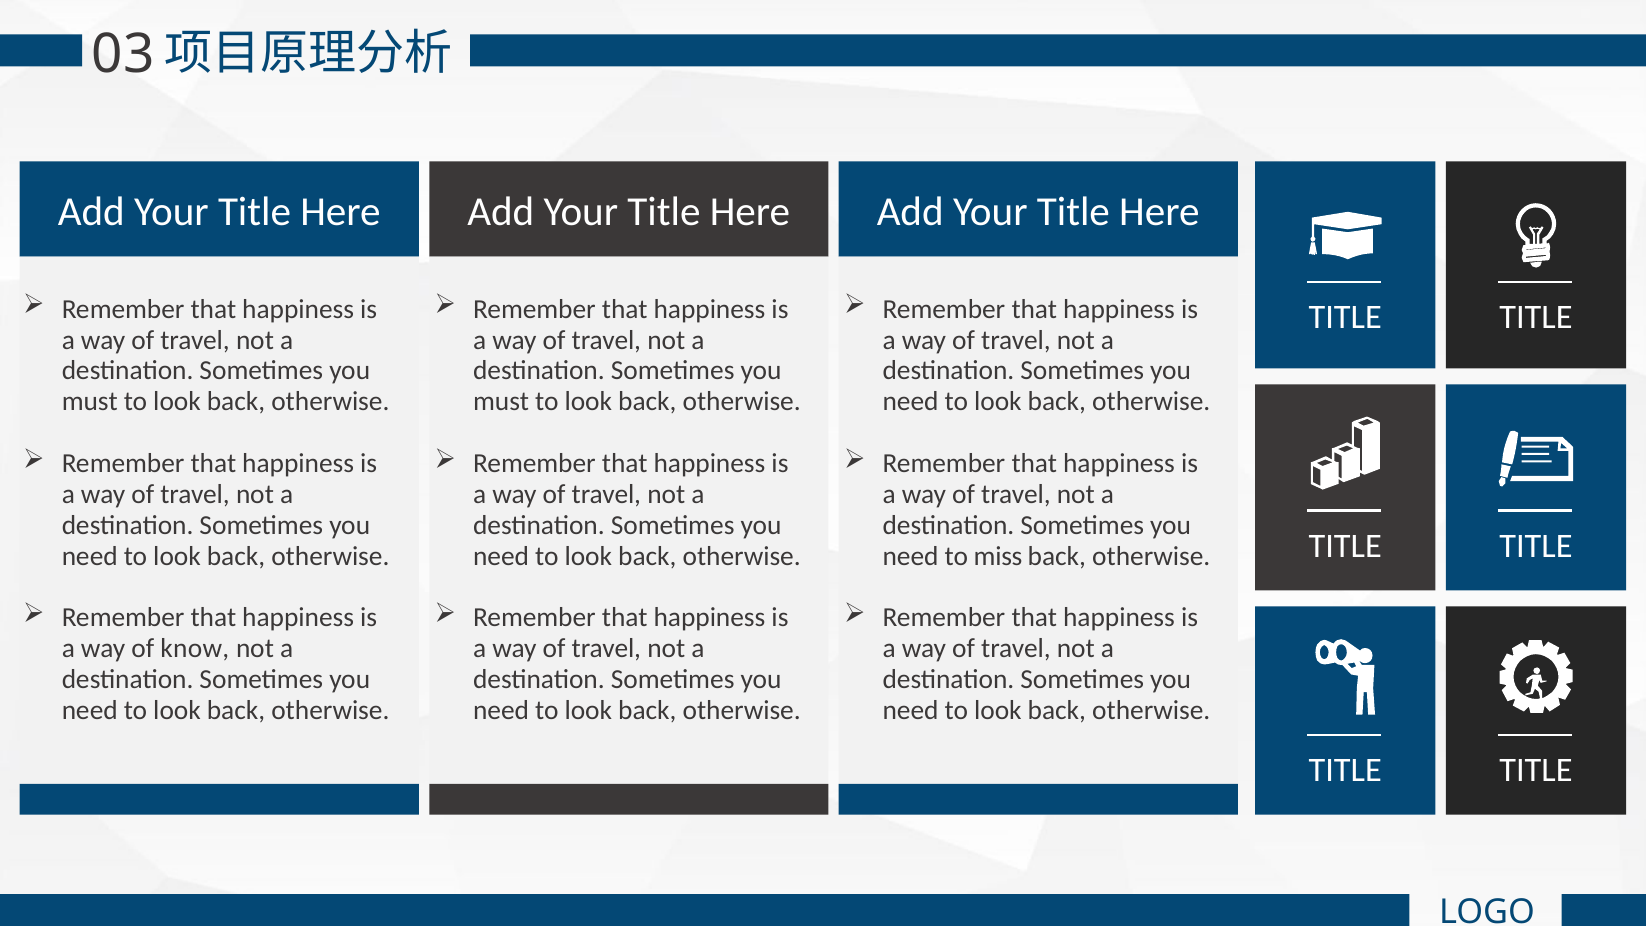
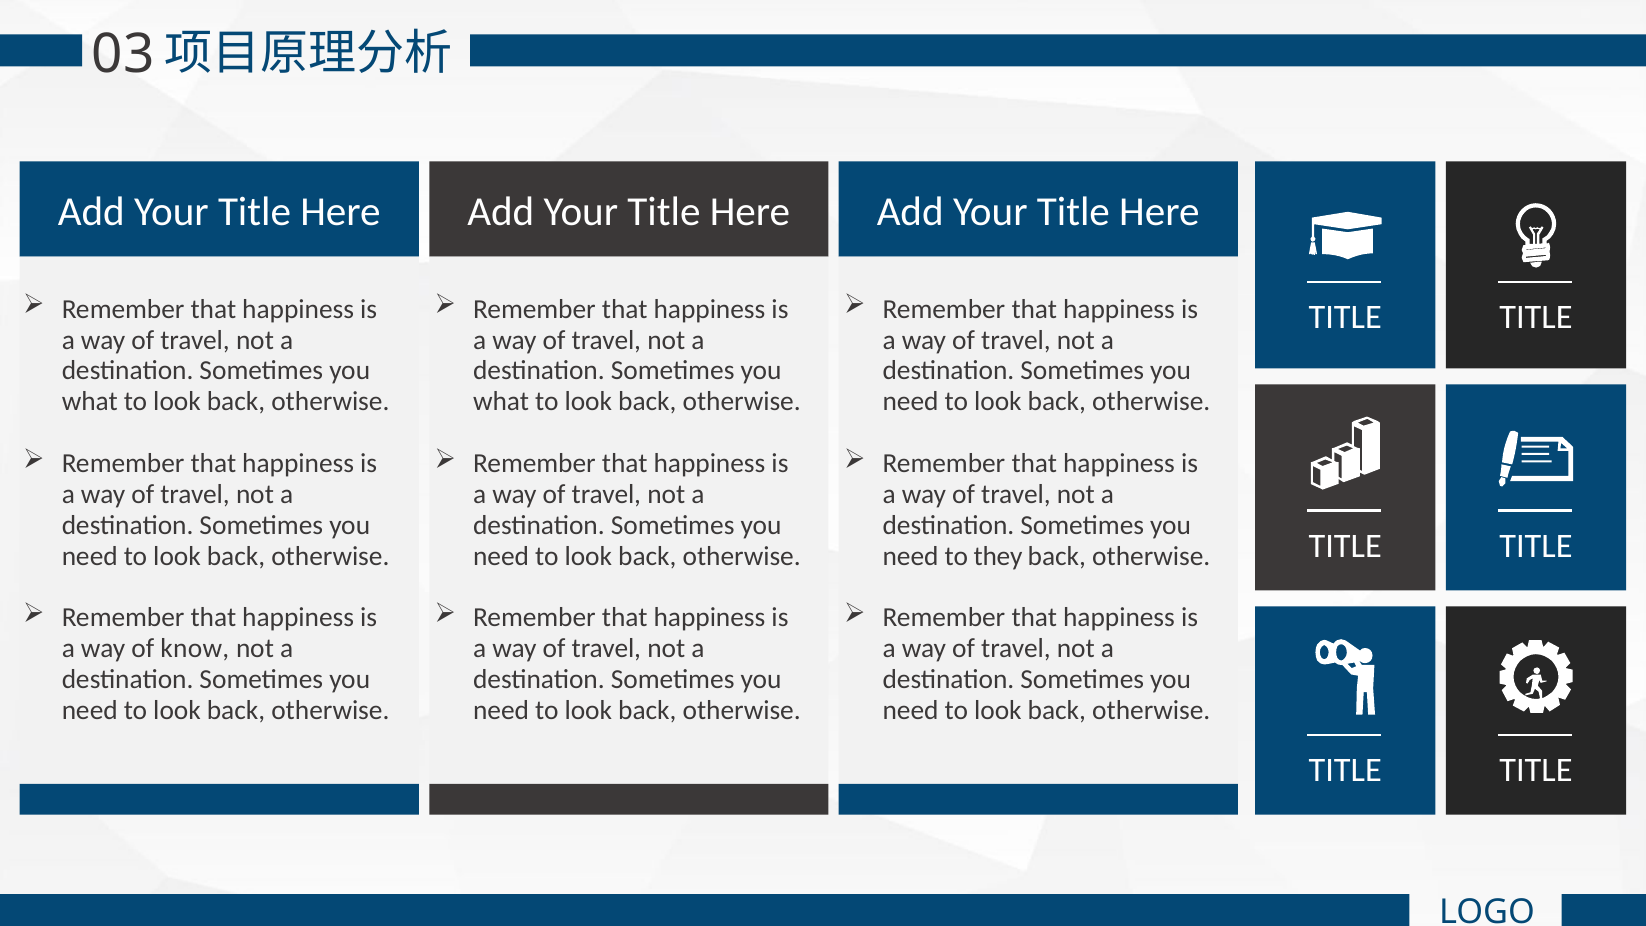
must: must -> what (90, 402)
must: must -> what (501, 402)
miss: miss -> they (998, 556)
